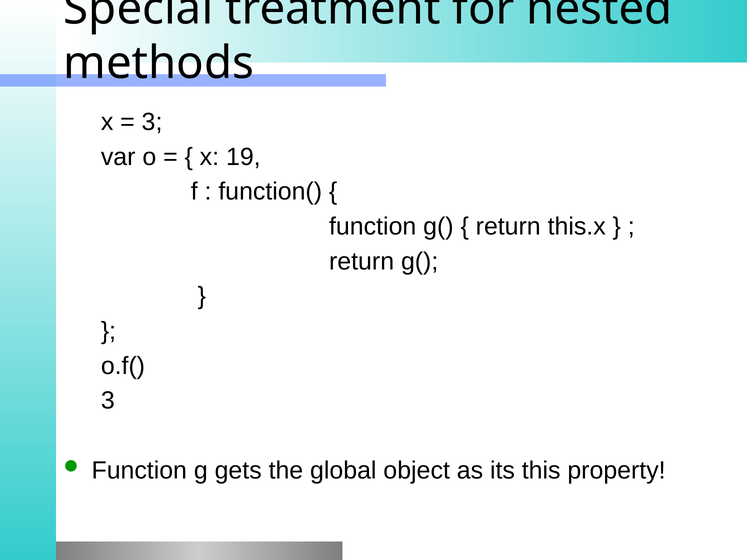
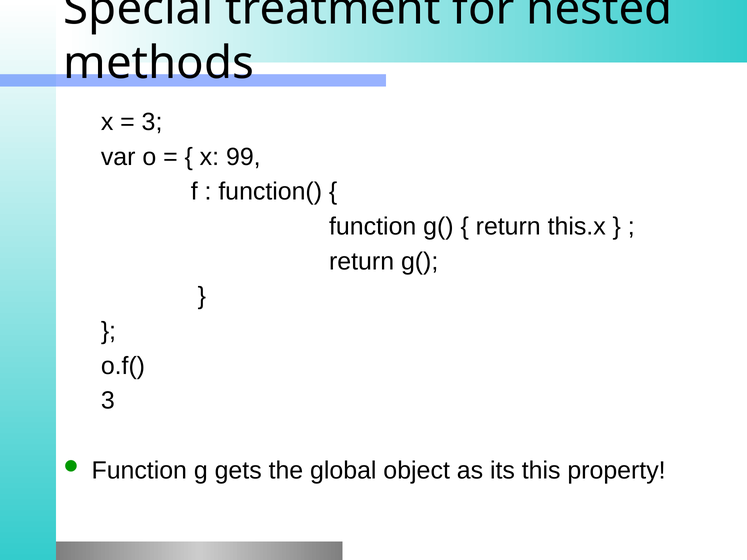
19: 19 -> 99 (243, 157)
